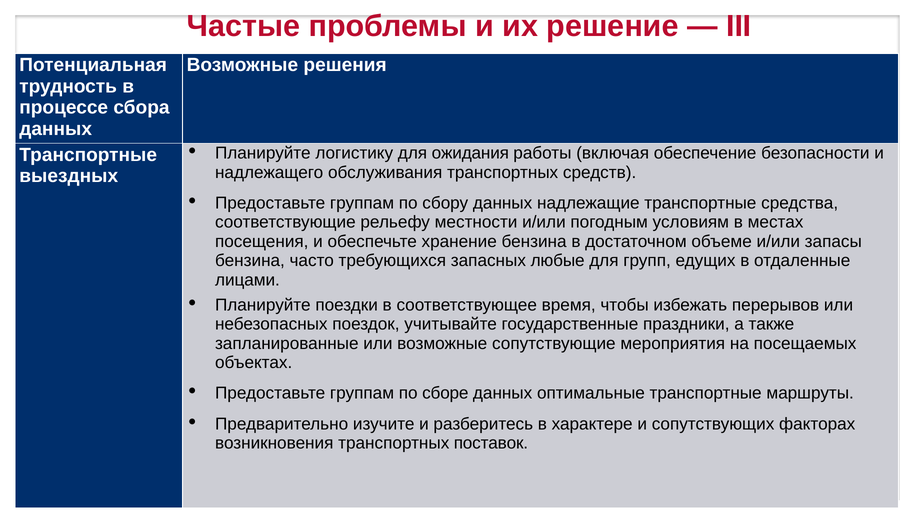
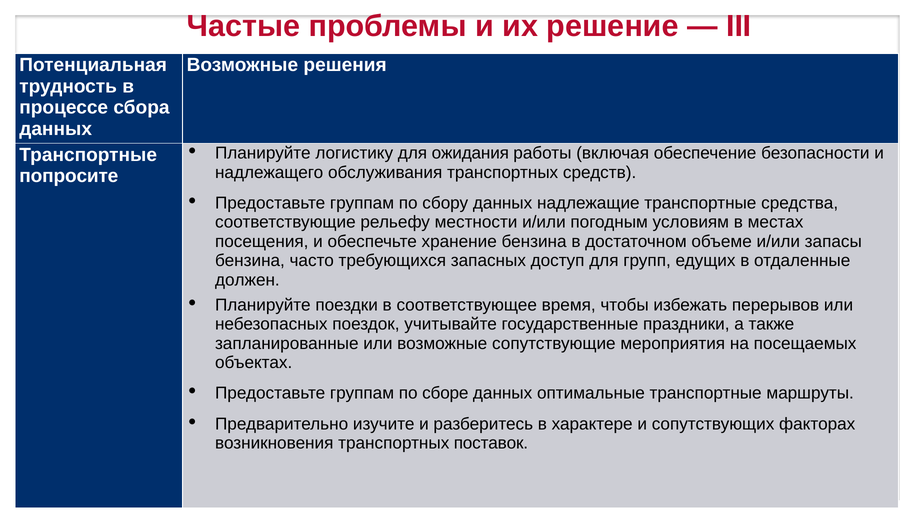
выездных: выездных -> попросите (69, 176)
любые: любые -> доступ (558, 261)
лицами: лицами -> должен (247, 280)
